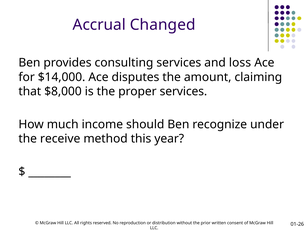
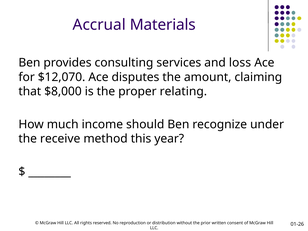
Changed: Changed -> Materials (163, 25)
$14,000: $14,000 -> $12,070 (62, 77)
proper services: services -> relating (183, 92)
